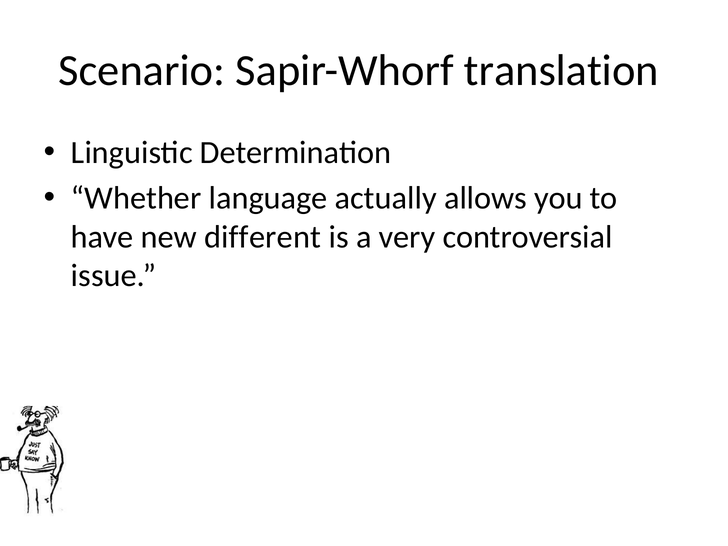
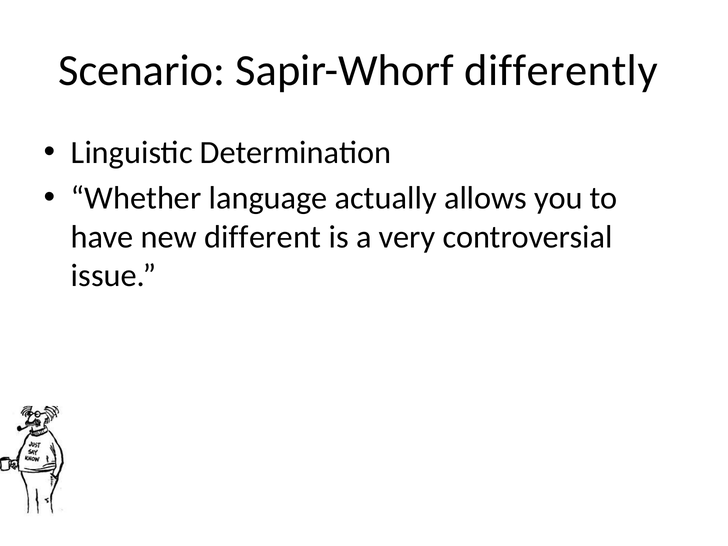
translation: translation -> differently (561, 70)
